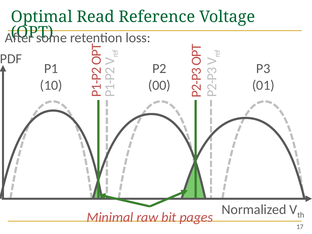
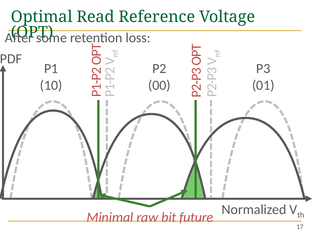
pages: pages -> future (196, 217)
